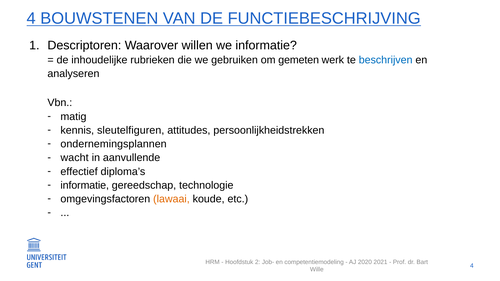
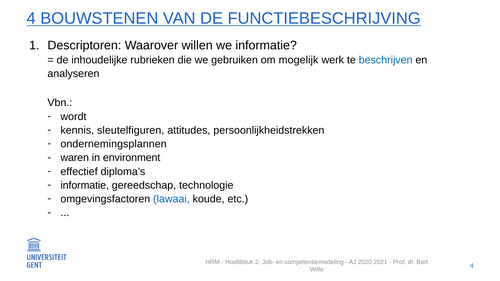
gemeten: gemeten -> mogelijk (299, 60)
matig: matig -> wordt (73, 117)
wacht: wacht -> waren (75, 158)
aanvullende: aanvullende -> environment (132, 158)
lawaai colour: orange -> blue (171, 199)
